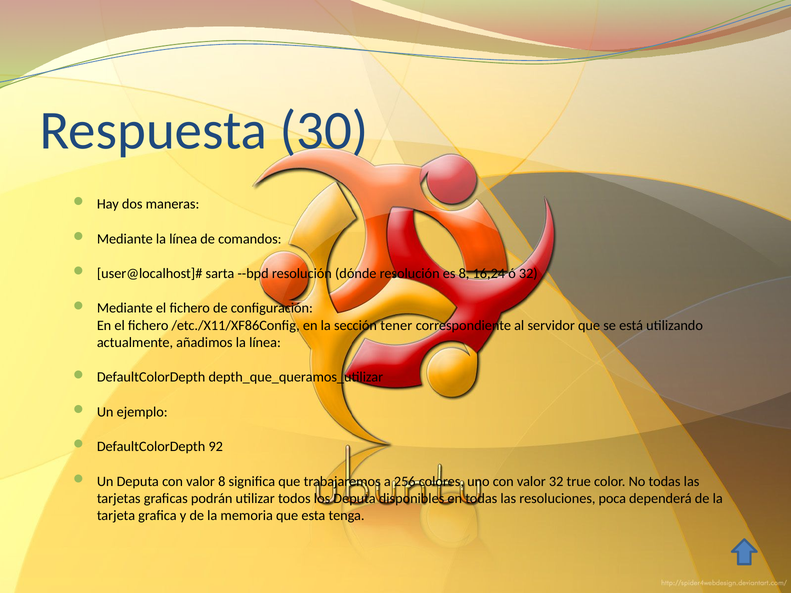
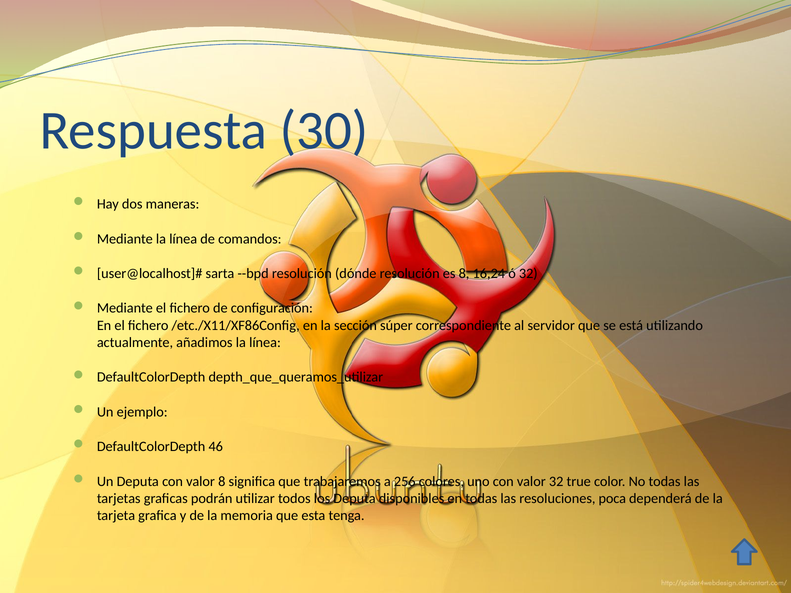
tener: tener -> súper (396, 326)
92: 92 -> 46 (216, 447)
